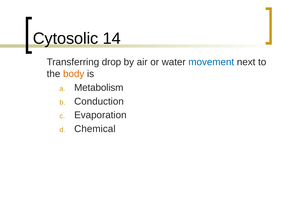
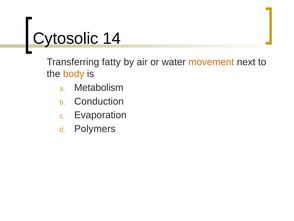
drop: drop -> fatty (111, 62)
movement colour: blue -> orange (211, 62)
Chemical: Chemical -> Polymers (95, 129)
